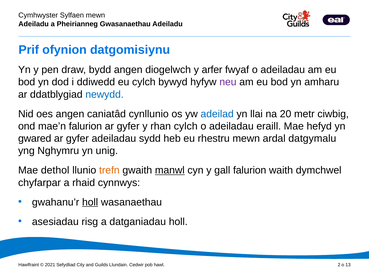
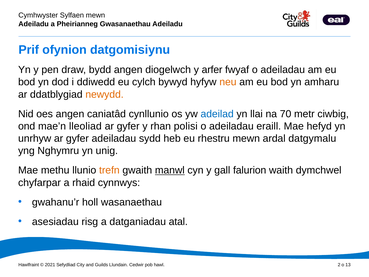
neu colour: purple -> orange (228, 82)
newydd colour: blue -> orange (105, 94)
20: 20 -> 70 (286, 114)
mae’n falurion: falurion -> lleoliad (85, 126)
rhan cylch: cylch -> polisi (186, 126)
gwared: gwared -> unrhyw (35, 138)
dethol: dethol -> methu (55, 170)
holl underline: present -> none (90, 202)
datganiadau holl: holl -> atal (178, 221)
